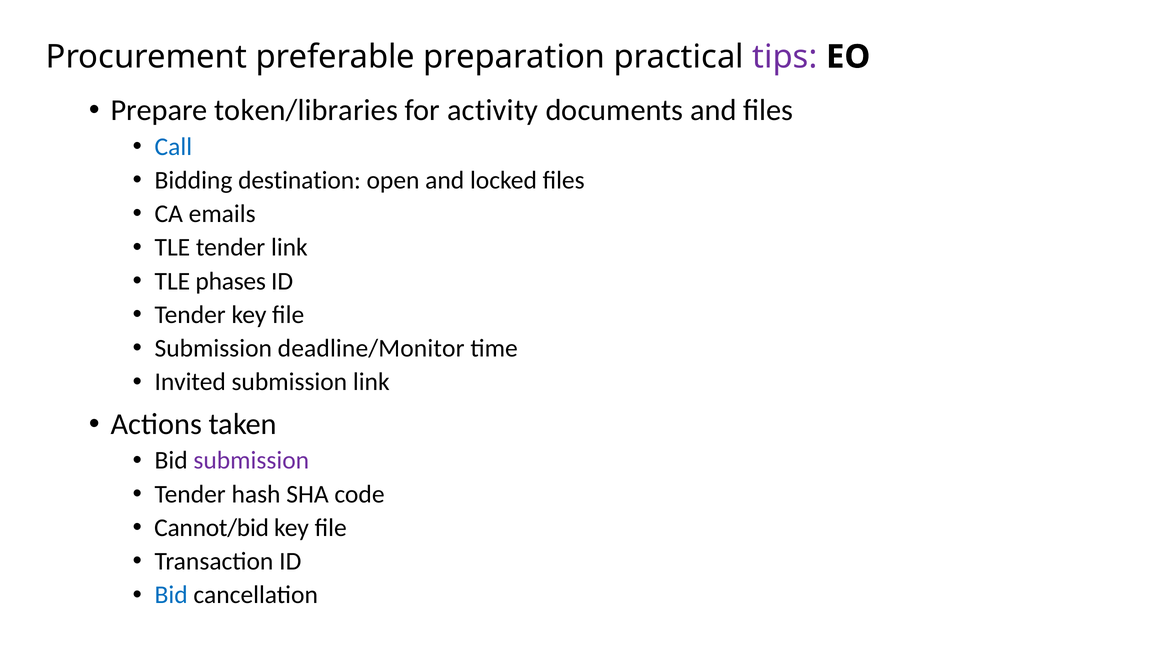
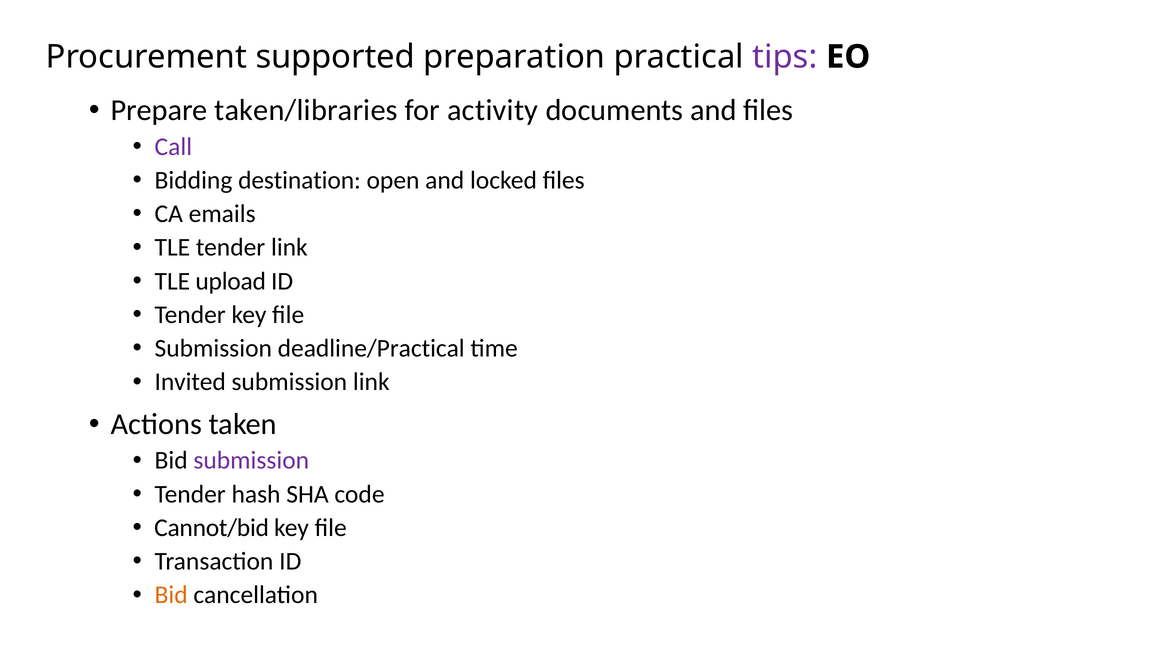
preferable: preferable -> supported (335, 57)
token/libraries: token/libraries -> taken/libraries (306, 111)
Call colour: blue -> purple (173, 147)
phases: phases -> upload (231, 281)
deadline/Monitor: deadline/Monitor -> deadline/Practical (371, 349)
Bid colour: blue -> orange (171, 595)
